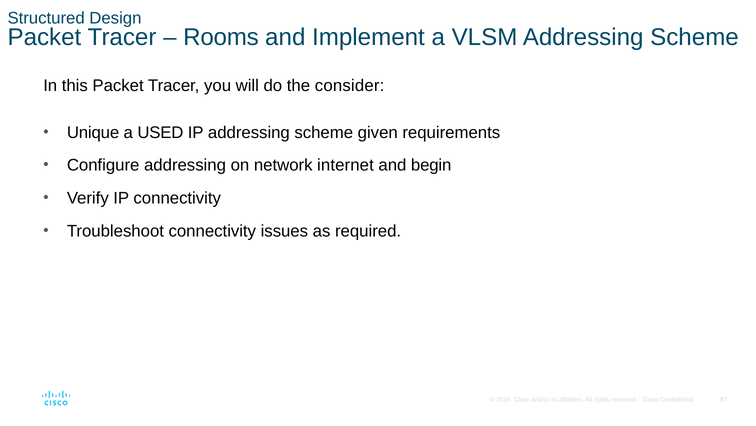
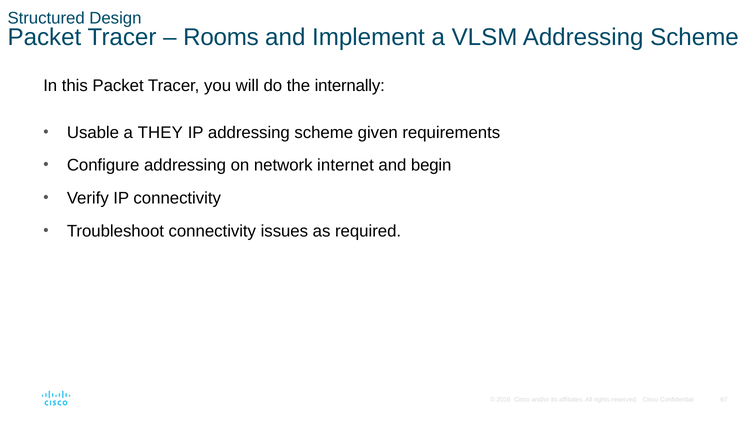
consider: consider -> internally (350, 86)
Unique: Unique -> Usable (93, 132)
USED: USED -> THEY (160, 132)
